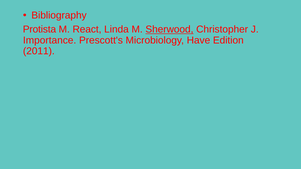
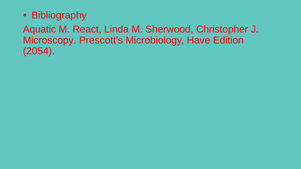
Protista: Protista -> Aquatic (39, 29)
Sherwood underline: present -> none (169, 29)
Importance: Importance -> Microscopy (50, 40)
2011: 2011 -> 2054 (39, 51)
